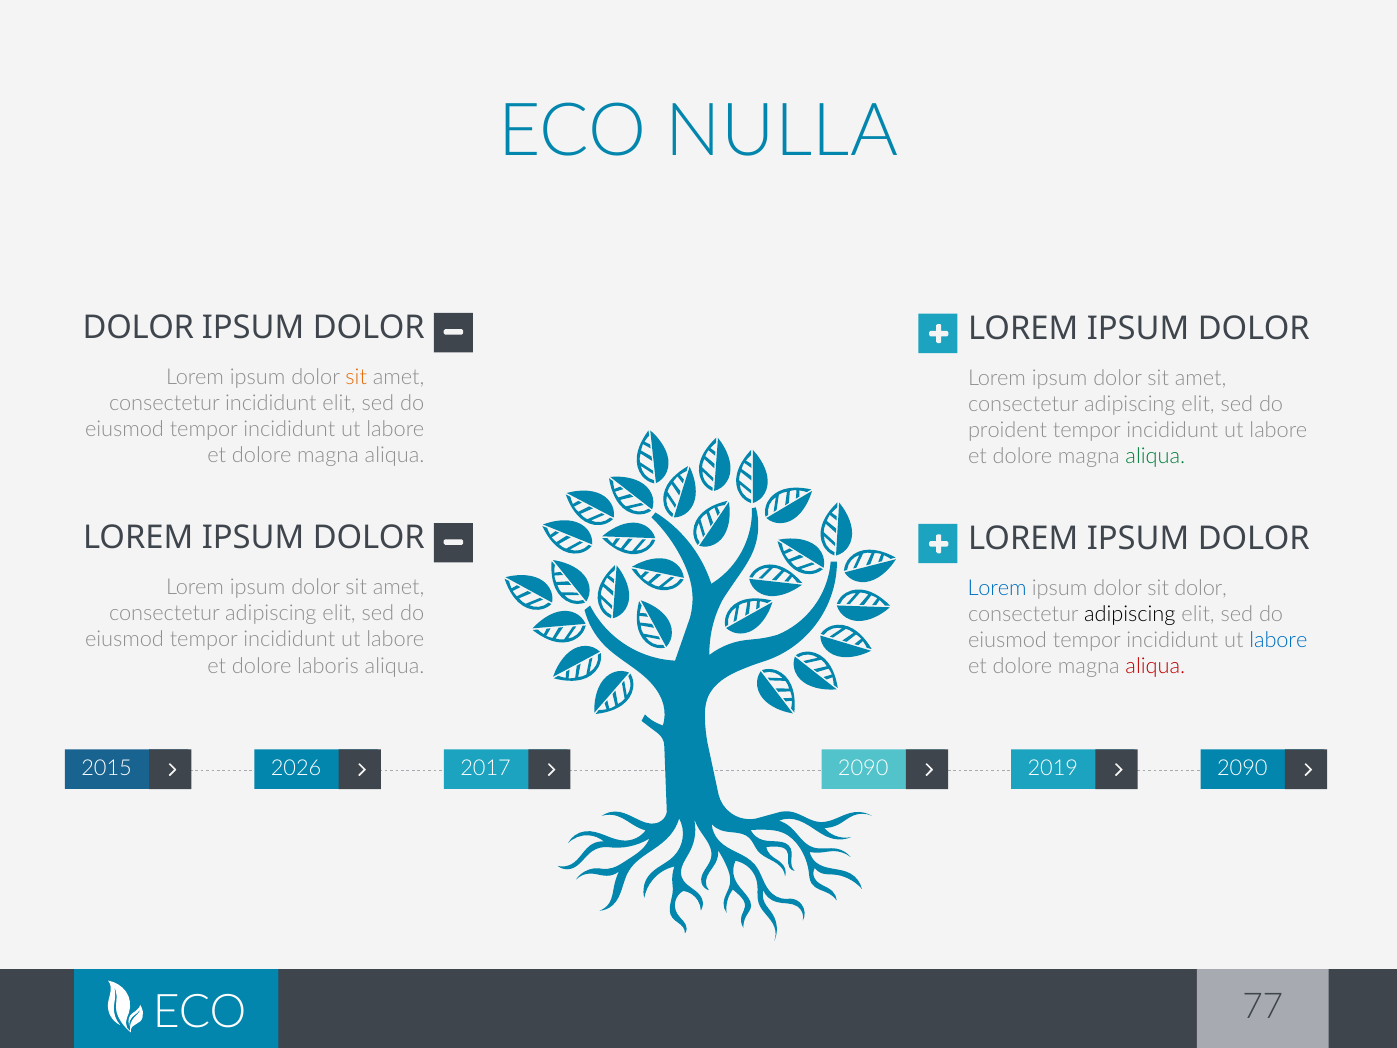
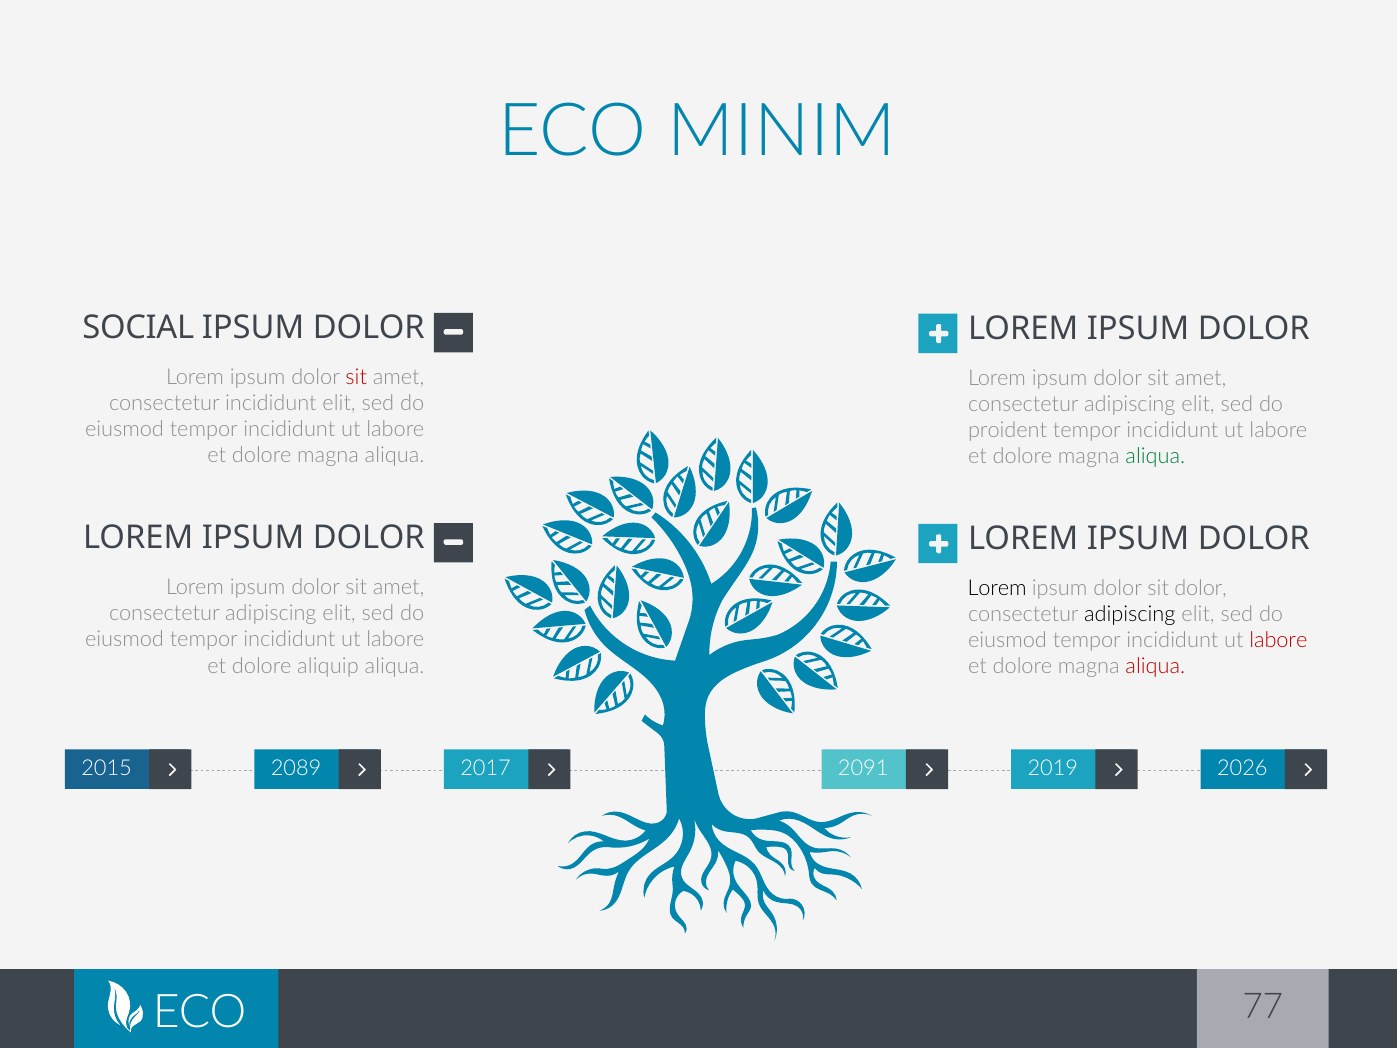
NULLA: NULLA -> MINIM (782, 131)
DOLOR: DOLOR -> SOCIAL (138, 328)
sit colour: orange -> red (356, 377)
Lorem colour: blue -> black (997, 588)
labore colour: blue -> red (1278, 640)
laboris: laboris -> aliquip (328, 666)
2026: 2026 -> 2089 (296, 769)
2017 2090: 2090 -> 2091 (863, 769)
2019 2090: 2090 -> 2026 (1242, 769)
